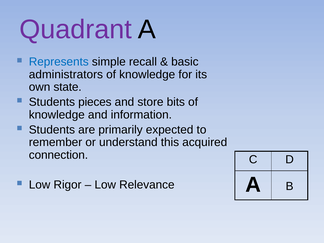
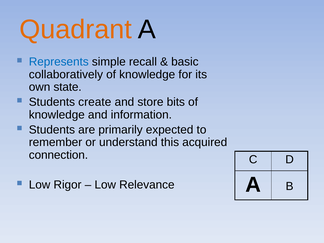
Quadrant colour: purple -> orange (76, 30)
administrators: administrators -> collaboratively (66, 74)
pieces: pieces -> create (95, 102)
